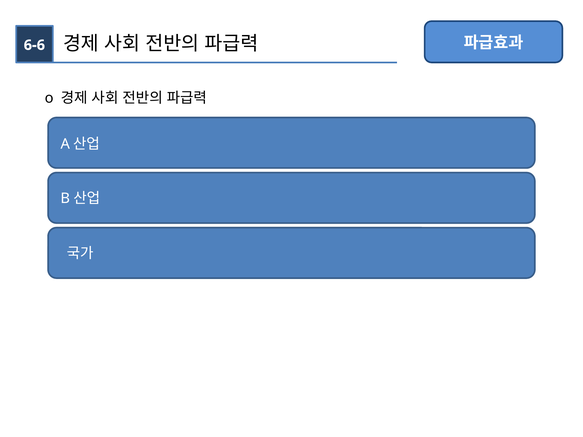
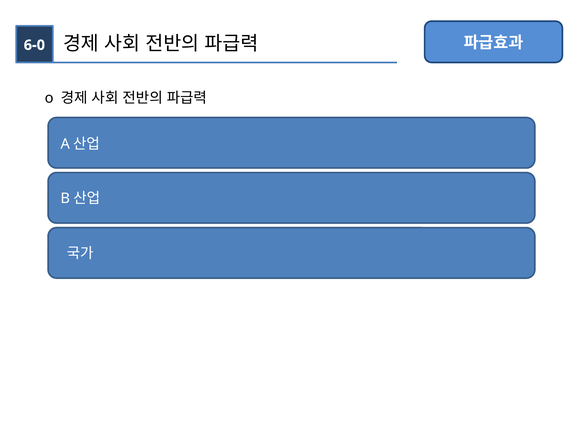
6-6: 6-6 -> 6-0 (34, 45)
